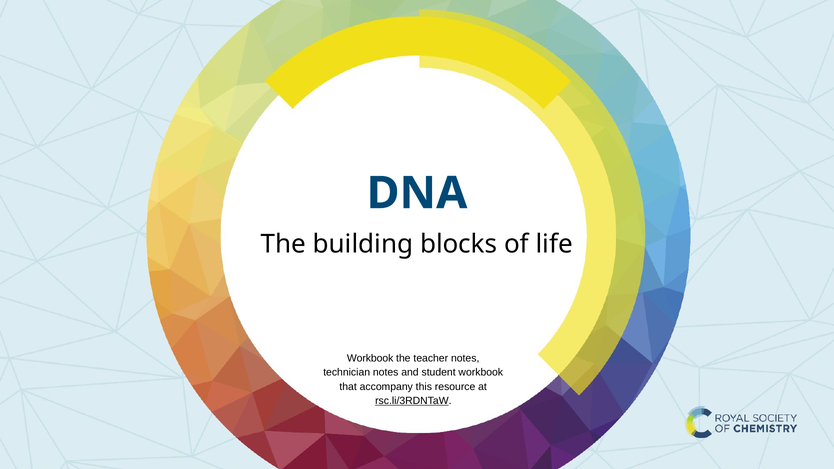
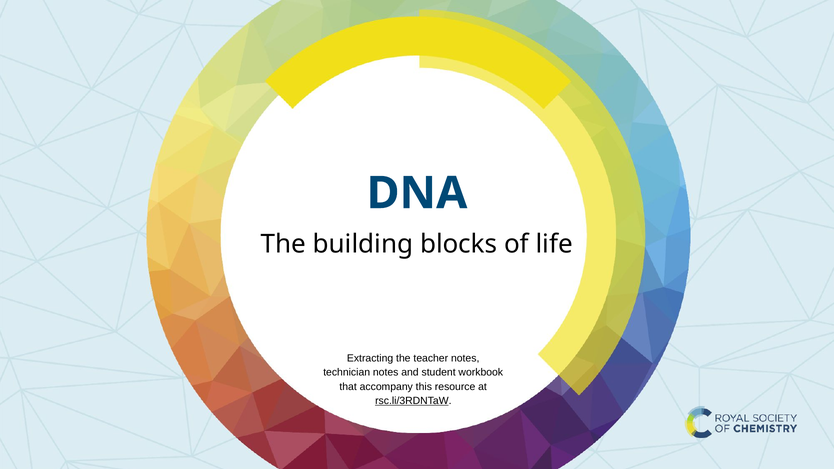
Workbook: Workbook -> Extracting (370, 358)
